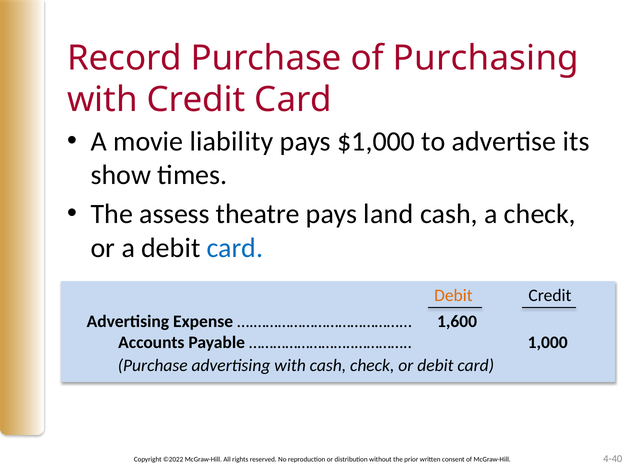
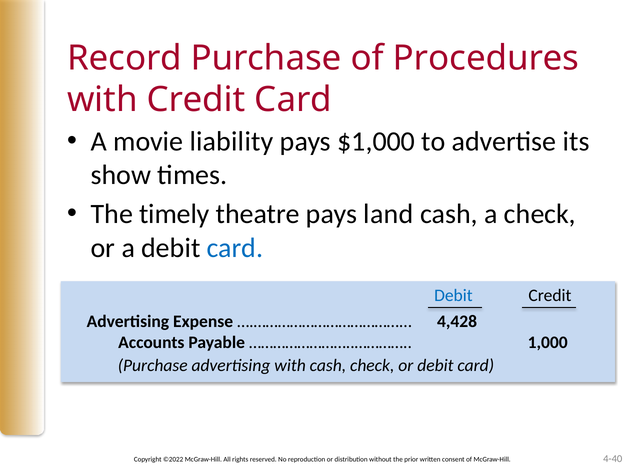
Purchasing: Purchasing -> Procedures (486, 58)
assess: assess -> timely (174, 214)
Debit colour: orange -> blue (453, 296)
1,600: 1,600 -> 4,428 (457, 322)
